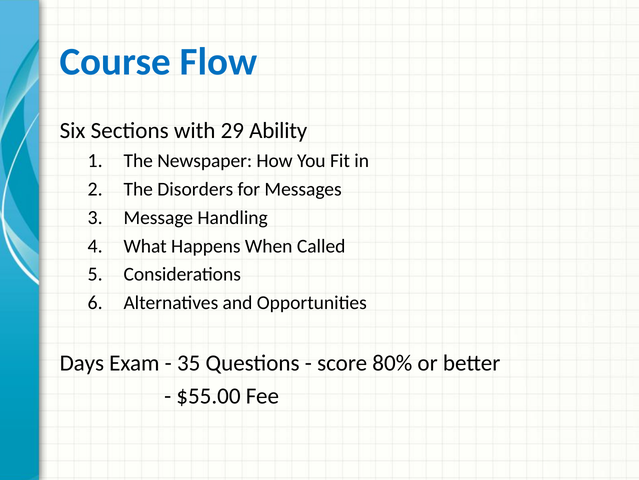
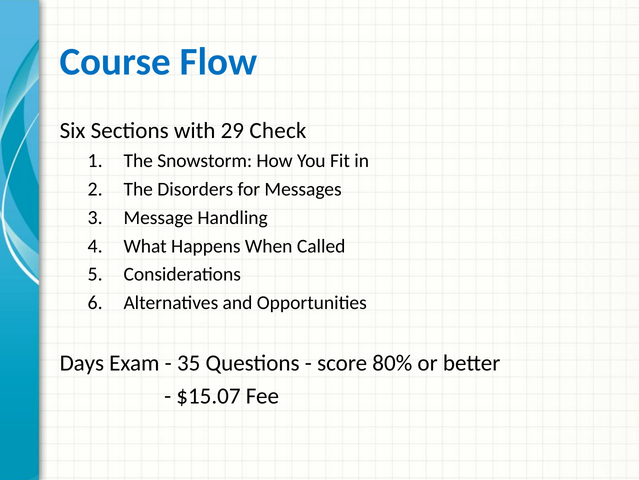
Ability: Ability -> Check (278, 130)
Newspaper: Newspaper -> Snowstorm (205, 160)
$55.00: $55.00 -> $15.07 (208, 396)
